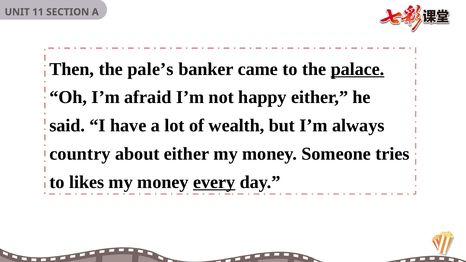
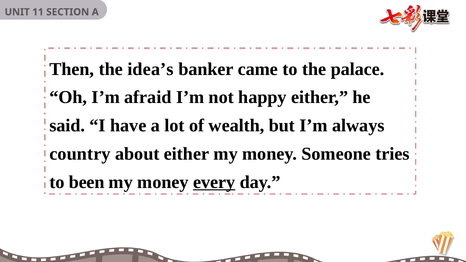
pale’s: pale’s -> idea’s (150, 69)
palace underline: present -> none (358, 69)
likes: likes -> been (87, 182)
